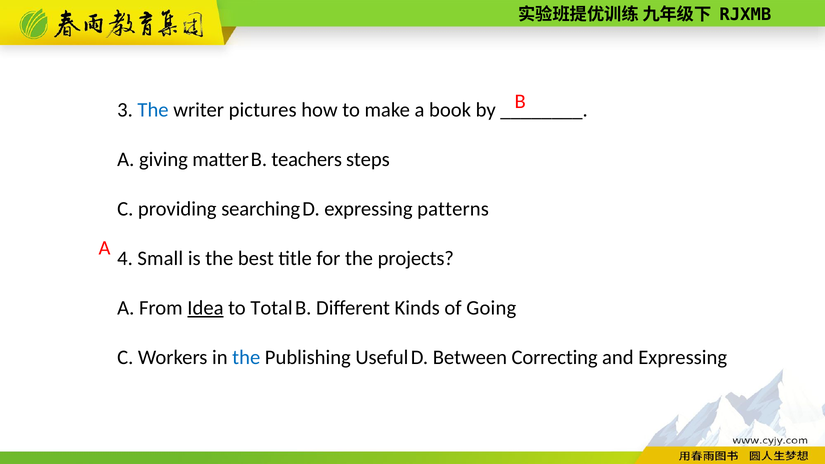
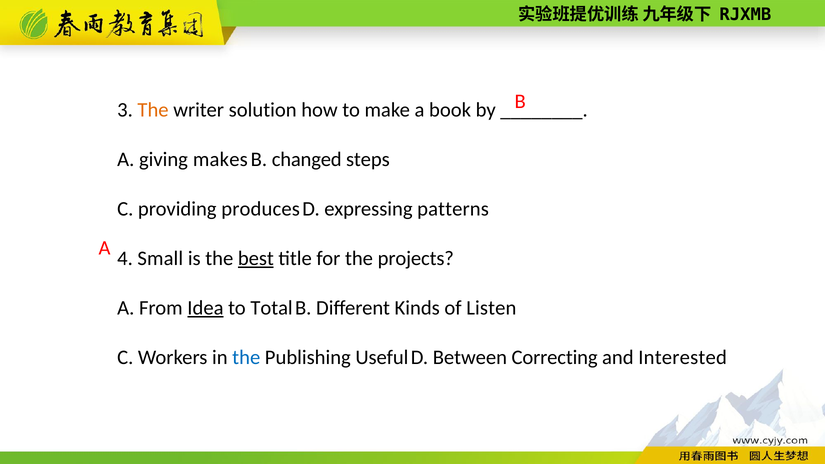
The colour: blue -> orange (153, 110)
pictures: pictures -> solution (263, 110)
matter: matter -> makes (220, 159)
teachers: teachers -> changed (307, 159)
searching: searching -> produces (261, 209)
best underline: none -> present (256, 258)
Going: Going -> Listen (491, 308)
and Expressing: Expressing -> Interested (683, 357)
